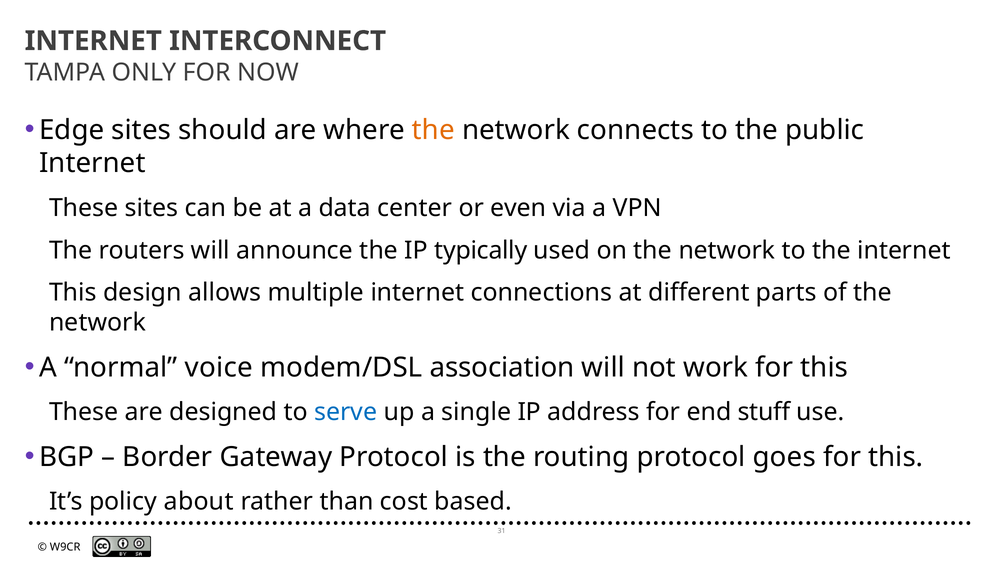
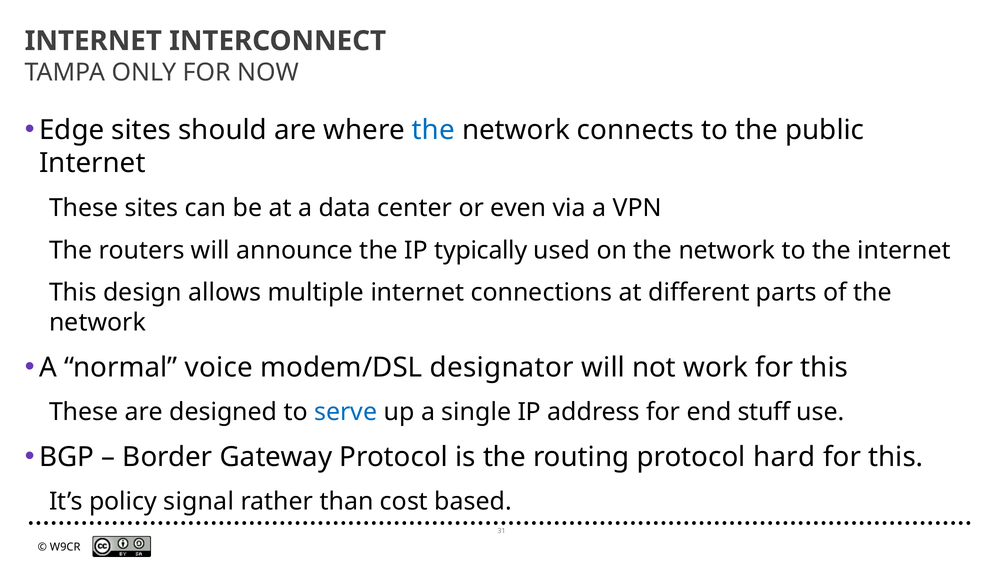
the colour: orange -> blue (433, 130)
association: association -> designator (502, 368)
goes: goes -> hard (784, 457)
about: about -> signal (199, 502)
